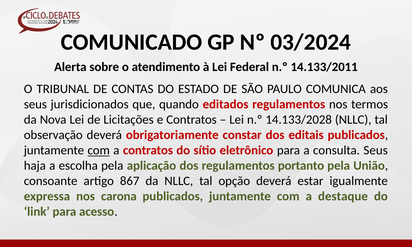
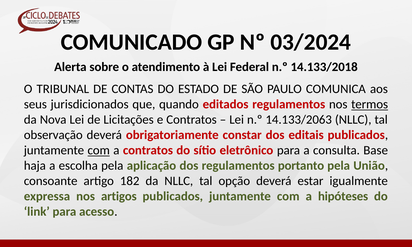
14.133/2011: 14.133/2011 -> 14.133/2018 (324, 67)
termos underline: none -> present (370, 105)
14.133/2028: 14.133/2028 -> 14.133/2063 (299, 120)
consulta Seus: Seus -> Base (376, 151)
867: 867 -> 182 (130, 181)
carona: carona -> artigos (119, 197)
destaque: destaque -> hipóteses (343, 197)
